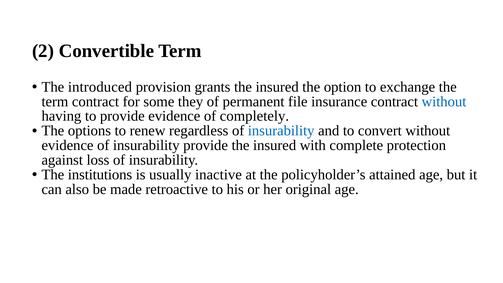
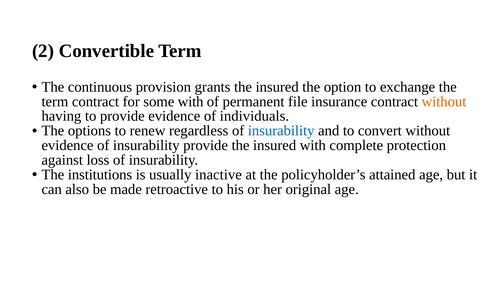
introduced: introduced -> continuous (100, 87)
some they: they -> with (191, 101)
without colour: blue -> orange (444, 101)
completely: completely -> individuals (254, 116)
